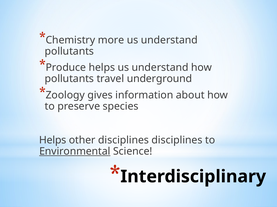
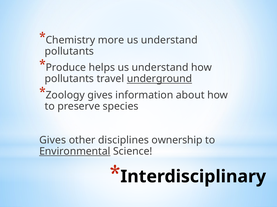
underground underline: none -> present (159, 79)
Helps: Helps -> Gives (53, 141)
disciplines disciplines: disciplines -> ownership (177, 141)
